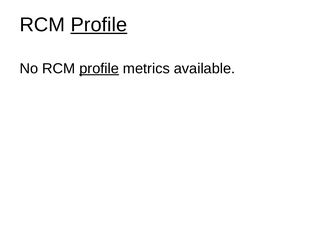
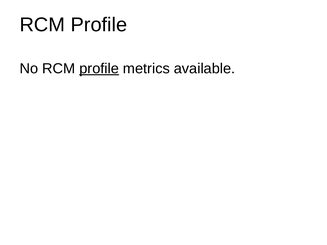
Profile underline: present -> none (99, 25)
